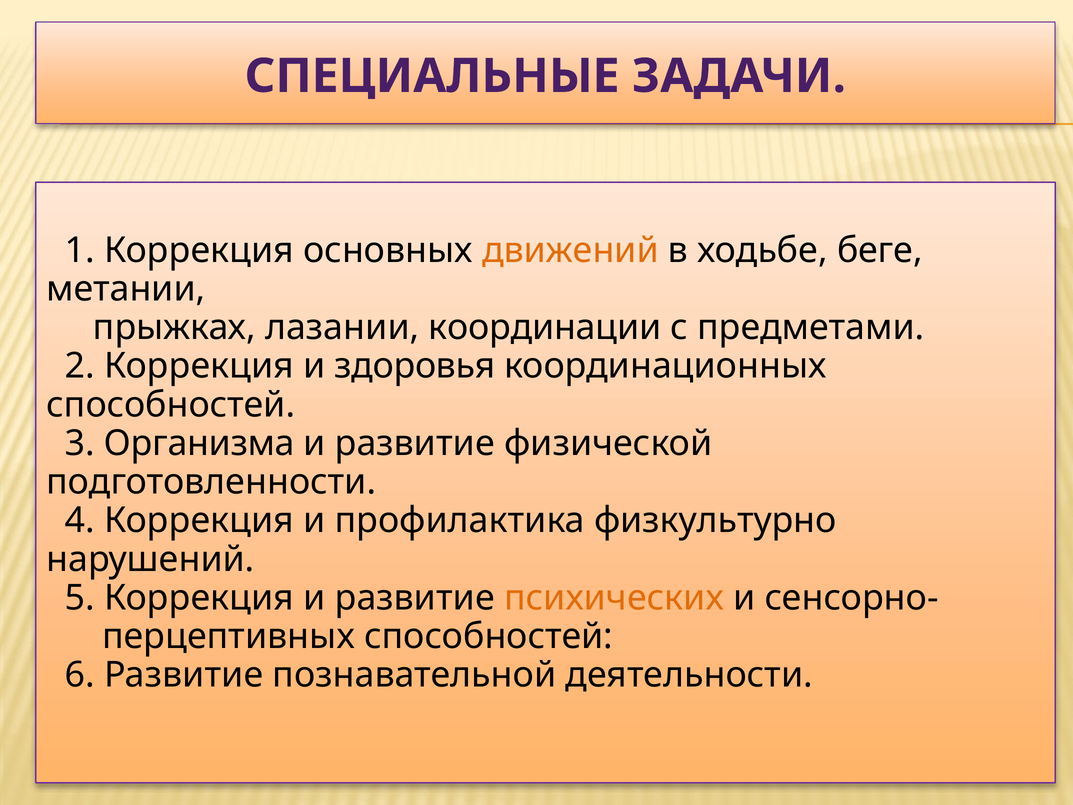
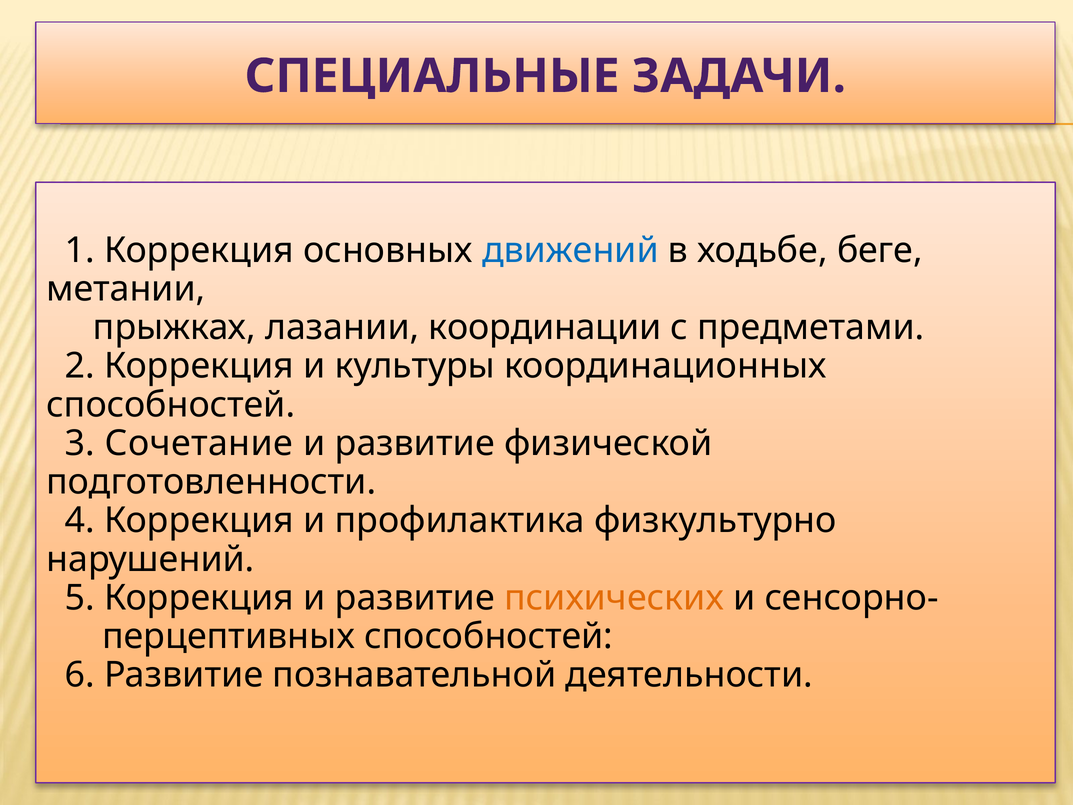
движений colour: orange -> blue (570, 250)
здоровья: здоровья -> культуры (415, 366)
Организма: Организма -> Сочетание (199, 443)
